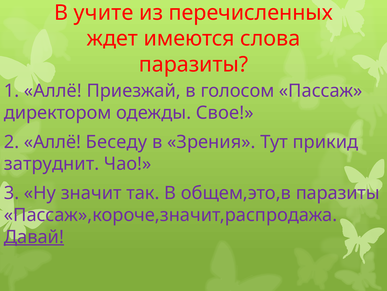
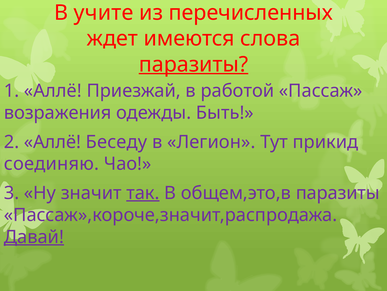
паразиты underline: none -> present (194, 64)
голосом: голосом -> работой (237, 91)
директором: директором -> возражения (58, 113)
Свое: Свое -> Быть (225, 113)
Зрения: Зрения -> Легион (211, 142)
затруднит: затруднит -> соединяю (51, 164)
так underline: none -> present (143, 193)
